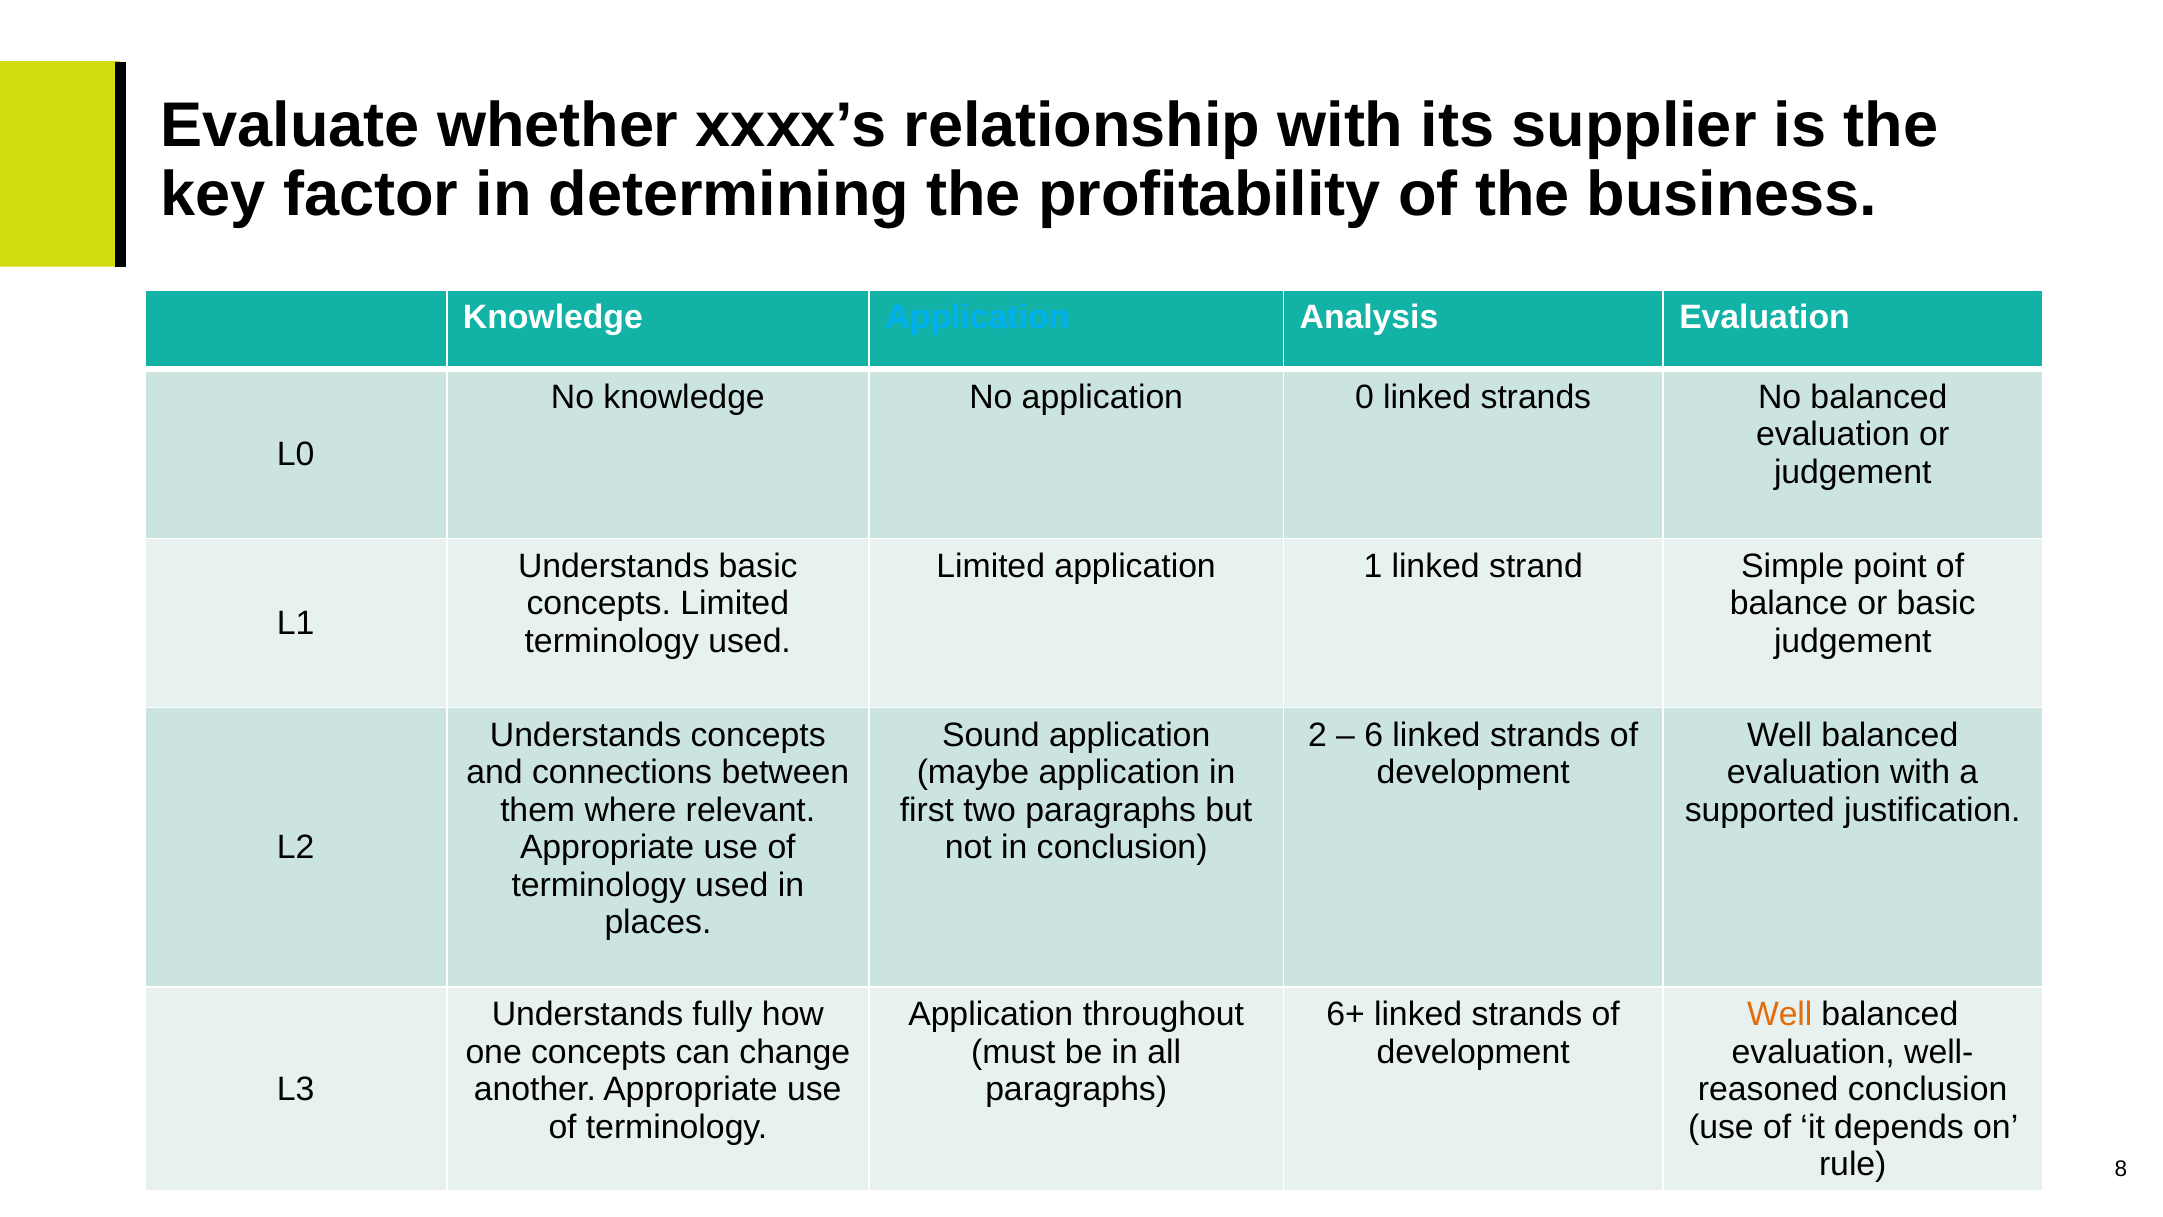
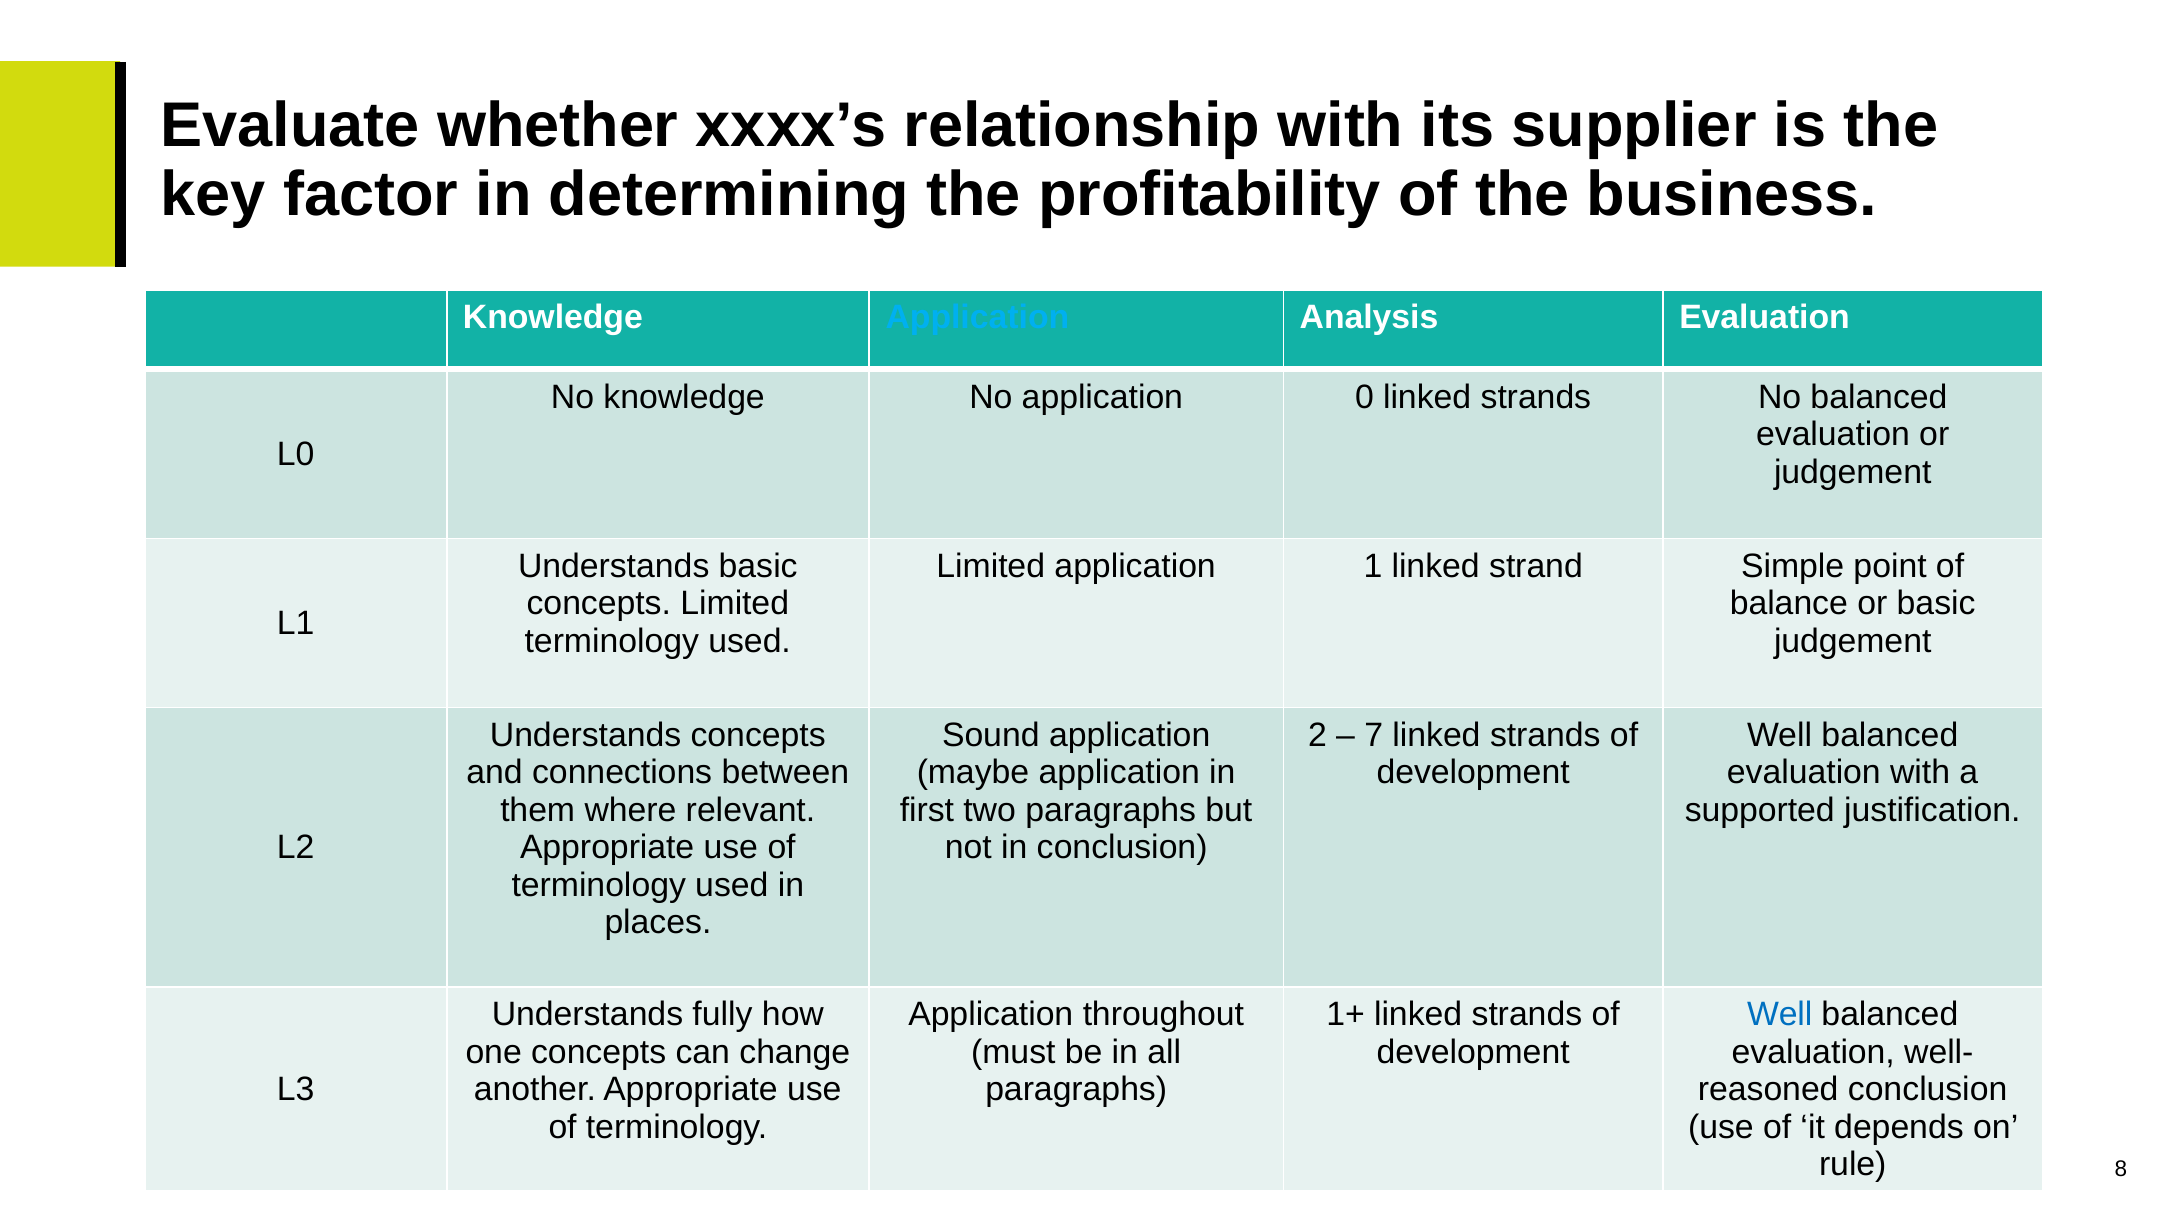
6: 6 -> 7 (1374, 735)
6+: 6+ -> 1+ (1346, 1014)
Well colour: orange -> blue (1780, 1014)
